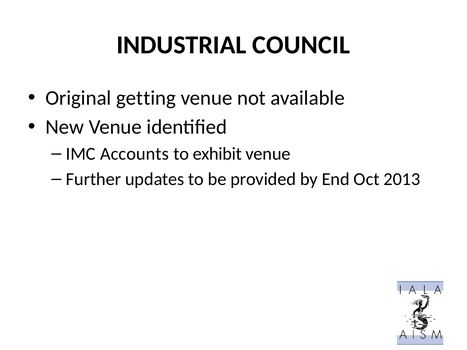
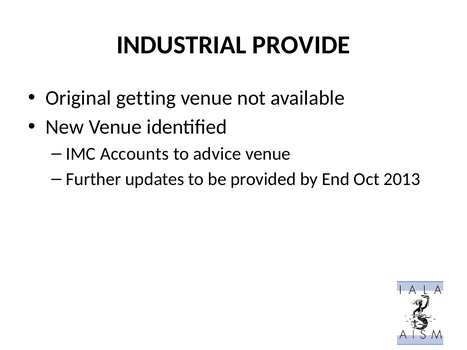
COUNCIL: COUNCIL -> PROVIDE (301, 45)
exhibit: exhibit -> advice (217, 154)
